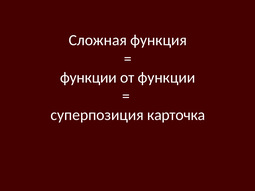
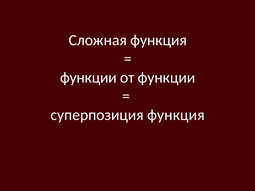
суперпозиция карточка: карточка -> функция (176, 115)
